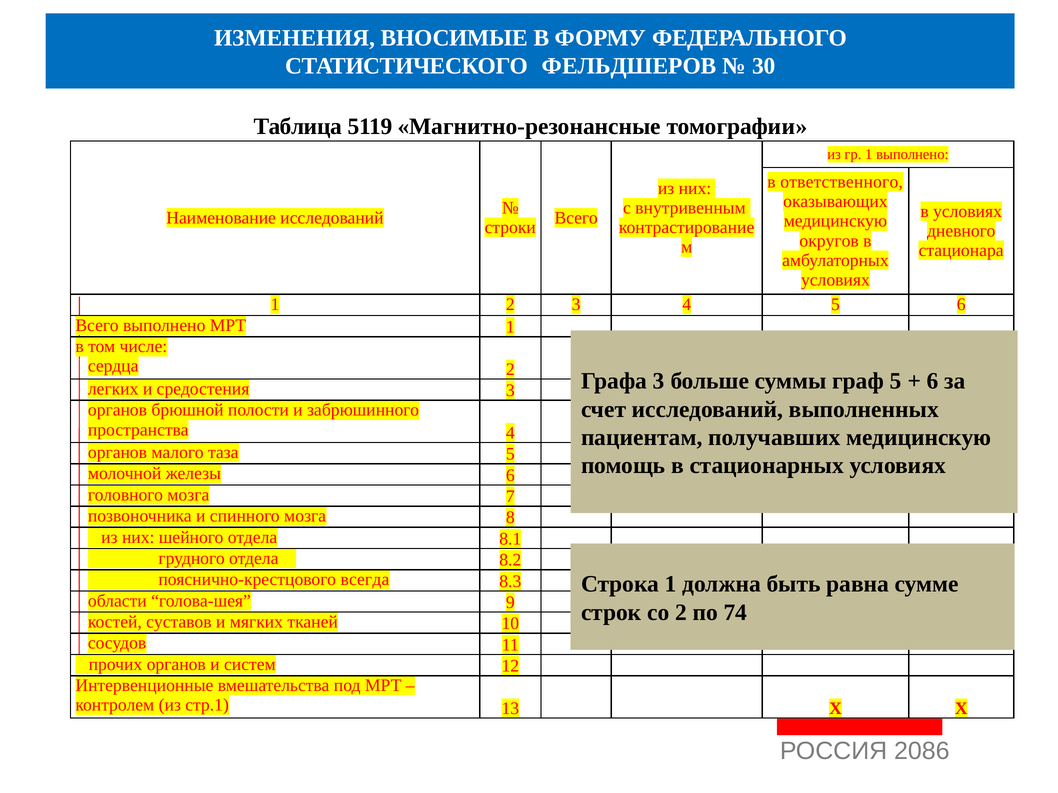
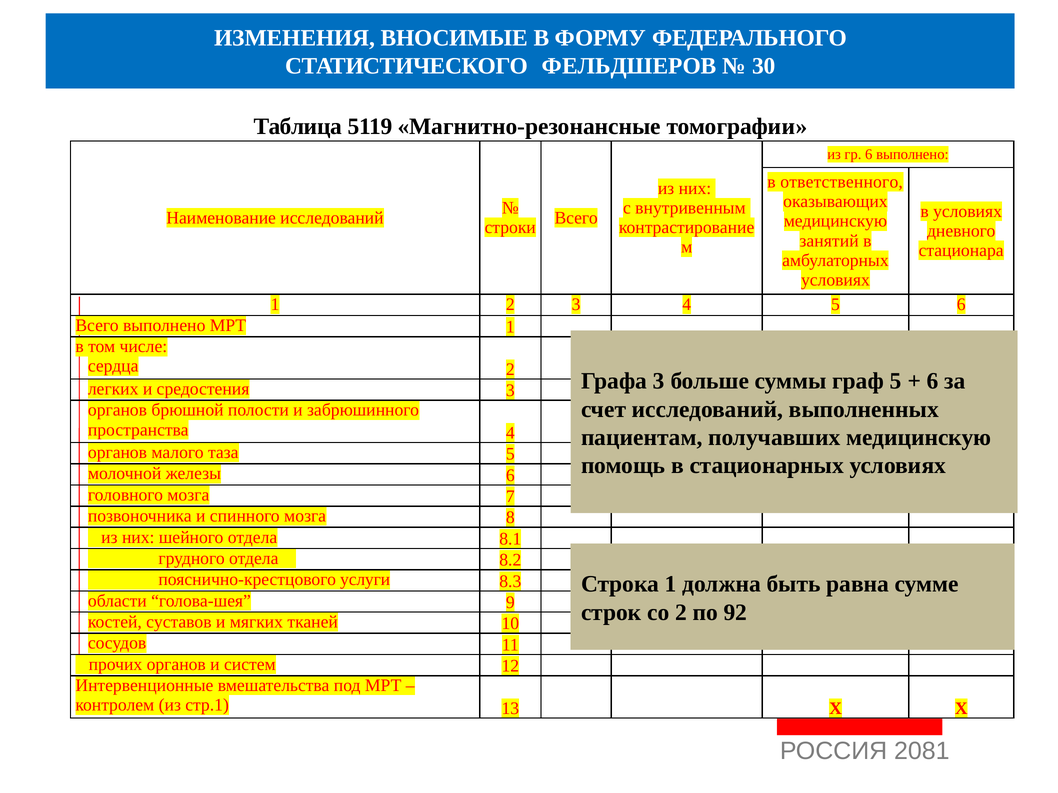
гр 1: 1 -> 6 (869, 154)
округов: округов -> занятий (829, 241)
всегда: всегда -> услуги (365, 580)
74: 74 -> 92 (735, 613)
2086: 2086 -> 2081 (922, 751)
